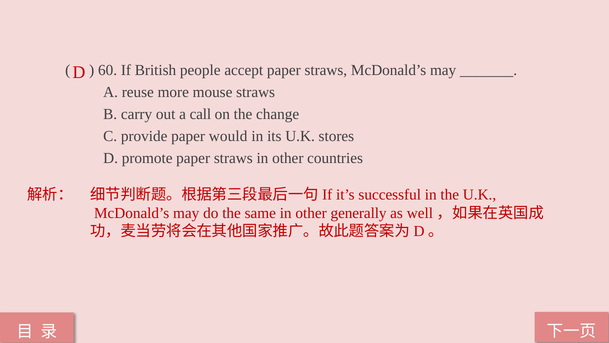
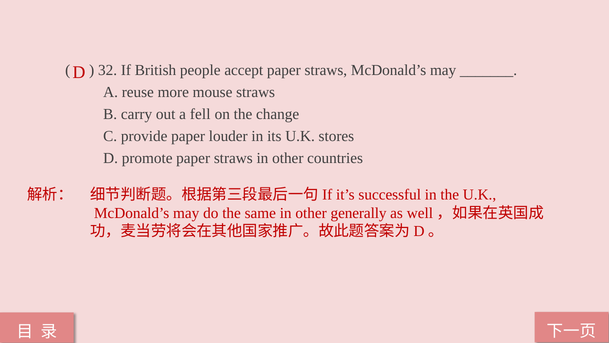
60: 60 -> 32 (108, 70)
call: call -> fell (200, 114)
would: would -> louder (228, 136)
